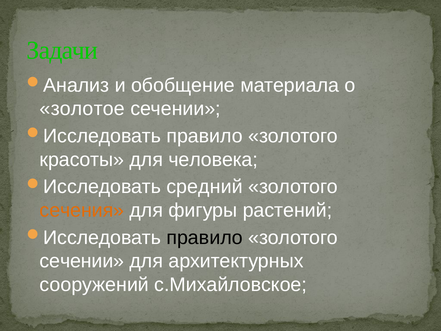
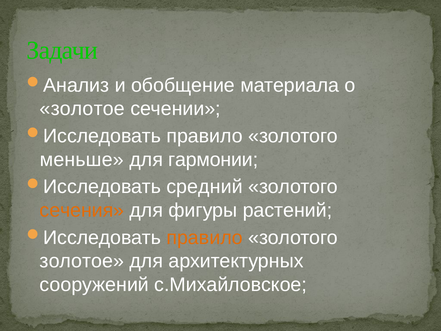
красоты: красоты -> меньше (82, 159)
человека: человека -> гармонии (213, 159)
правило colour: black -> orange (205, 237)
сечении: сечении -> золотое (82, 261)
